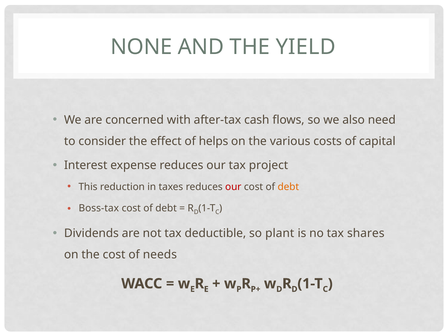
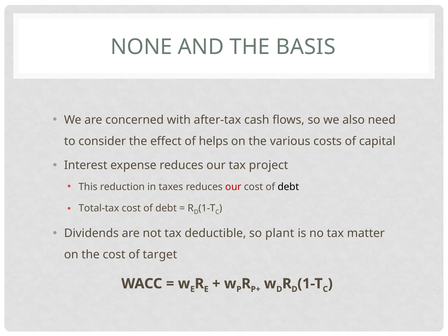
YIELD: YIELD -> BASIS (306, 47)
debt colour: orange -> black (288, 187)
Boss-tax: Boss-tax -> Total-tax (99, 208)
shares: shares -> matter (366, 233)
needs: needs -> target (160, 255)
